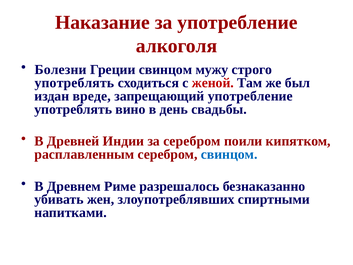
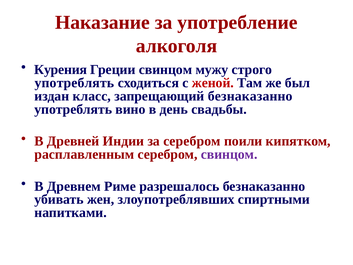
Болезни: Болезни -> Курения (61, 70)
вреде: вреде -> класс (92, 96)
запрещающий употребление: употребление -> безнаказанно (250, 96)
свинцом colour: blue -> purple (229, 154)
